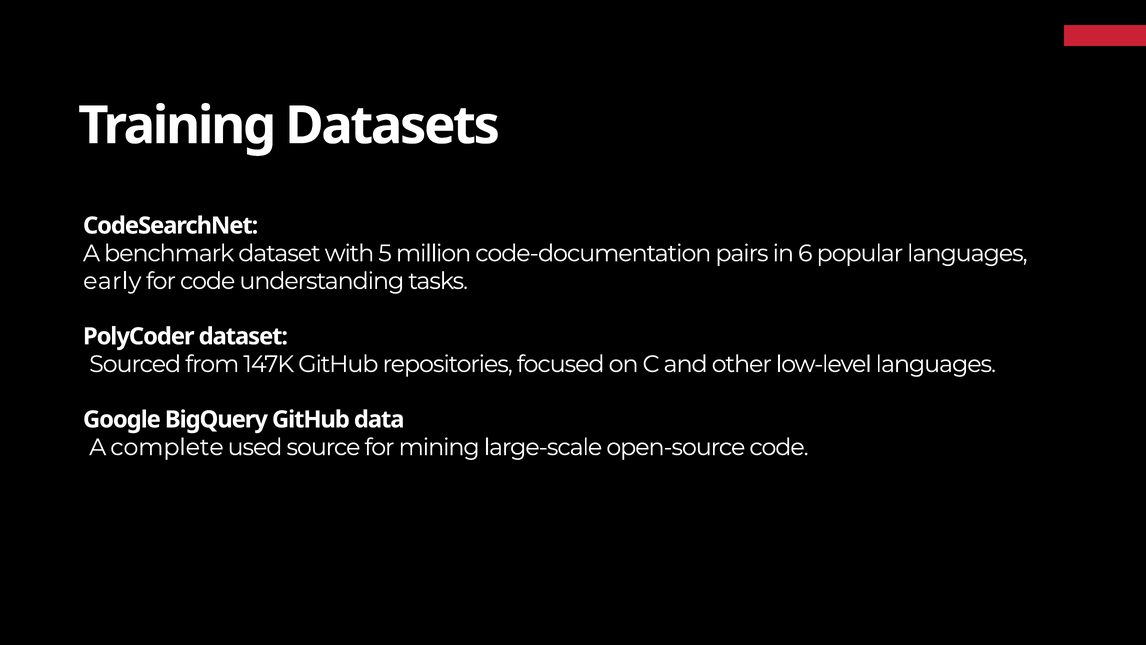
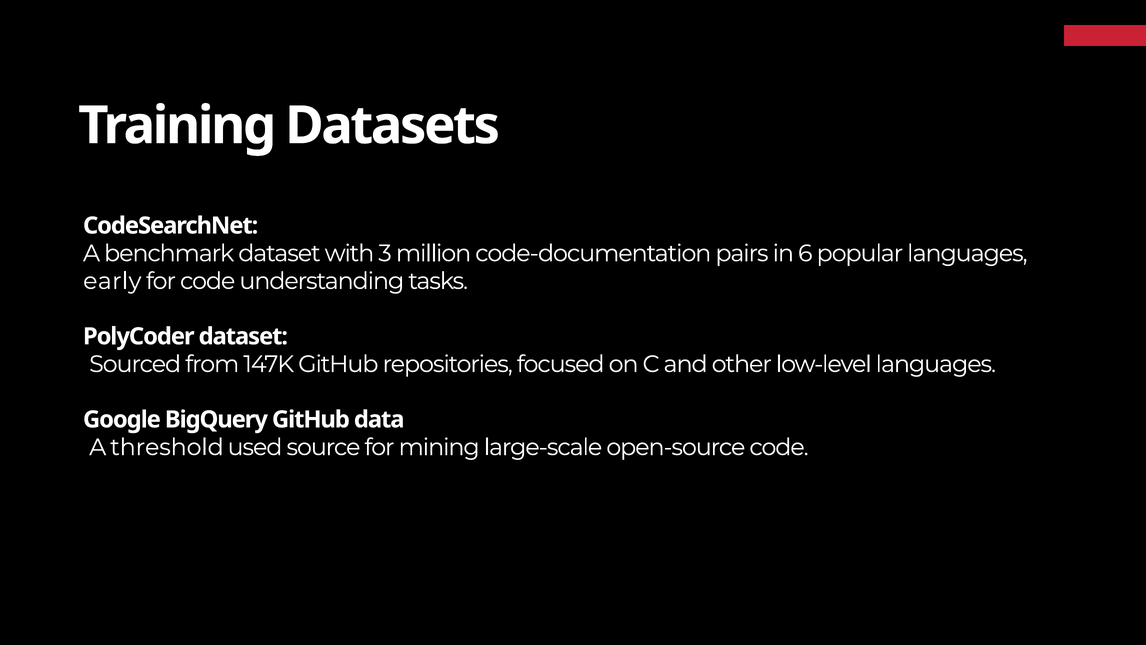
5: 5 -> 3 (385, 253)
complete: complete -> threshold (167, 447)
